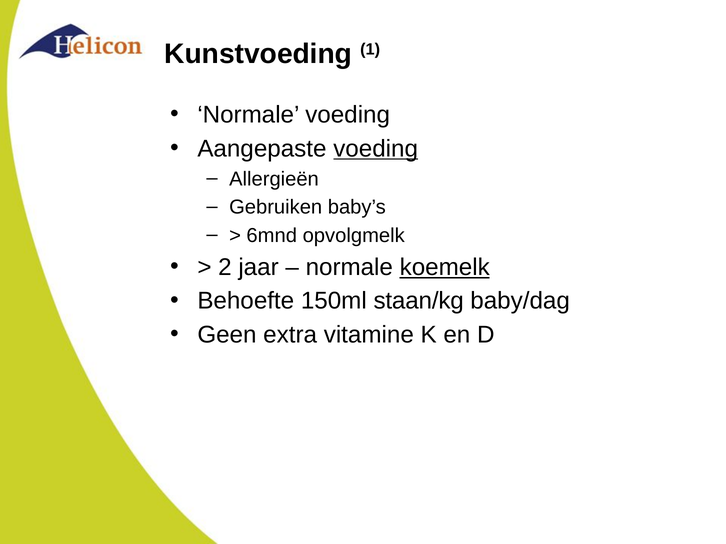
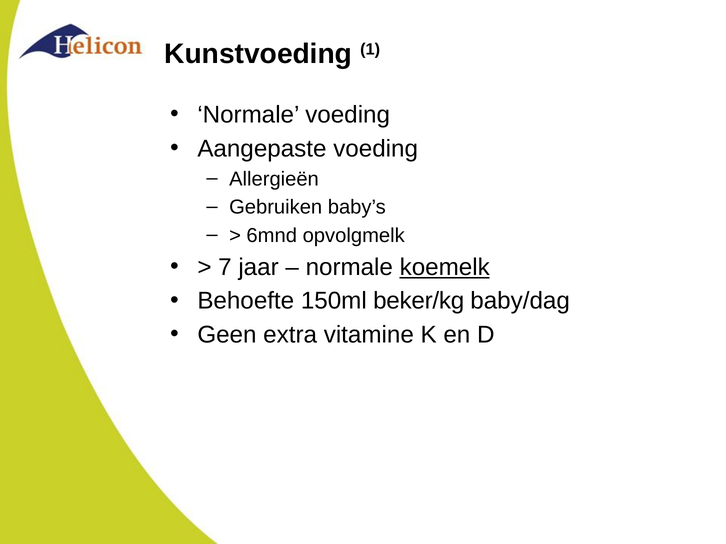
voeding underline: present -> none (376, 149)
2: 2 -> 7 (225, 267)
staan/kg: staan/kg -> beker/kg (419, 301)
